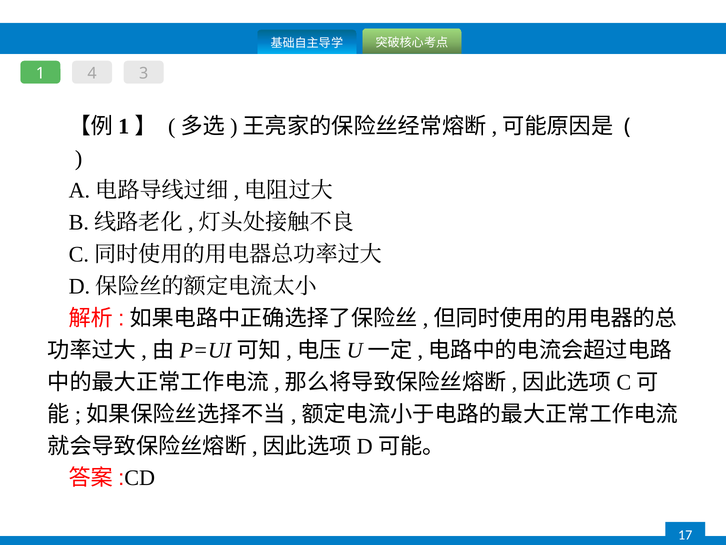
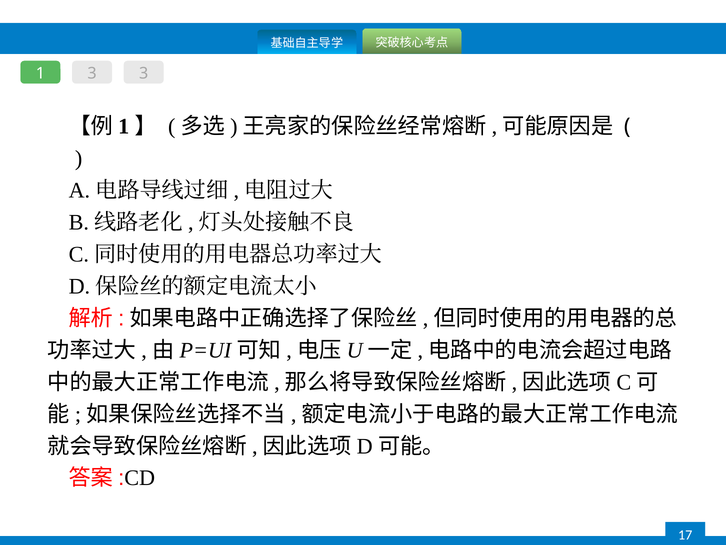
1 4: 4 -> 3 (92, 73)
